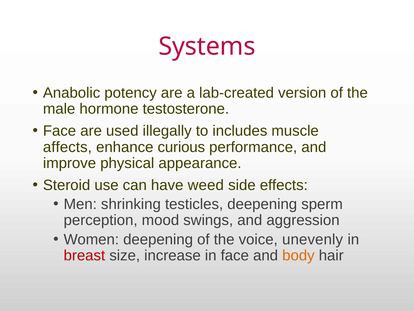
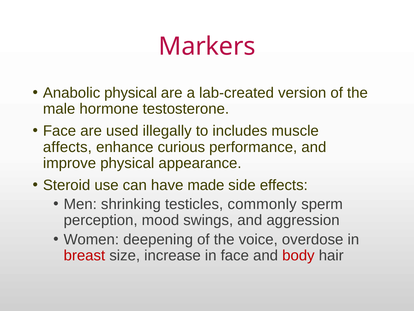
Systems: Systems -> Markers (207, 46)
Anabolic potency: potency -> physical (131, 93)
weed: weed -> made (206, 185)
testicles deepening: deepening -> commonly (262, 204)
unevenly: unevenly -> overdose (313, 239)
body colour: orange -> red (298, 255)
